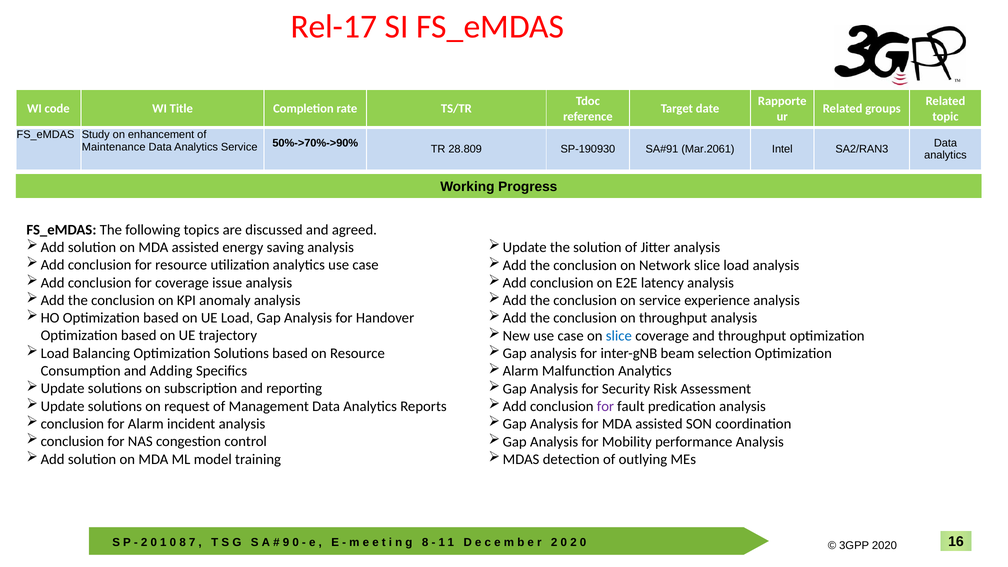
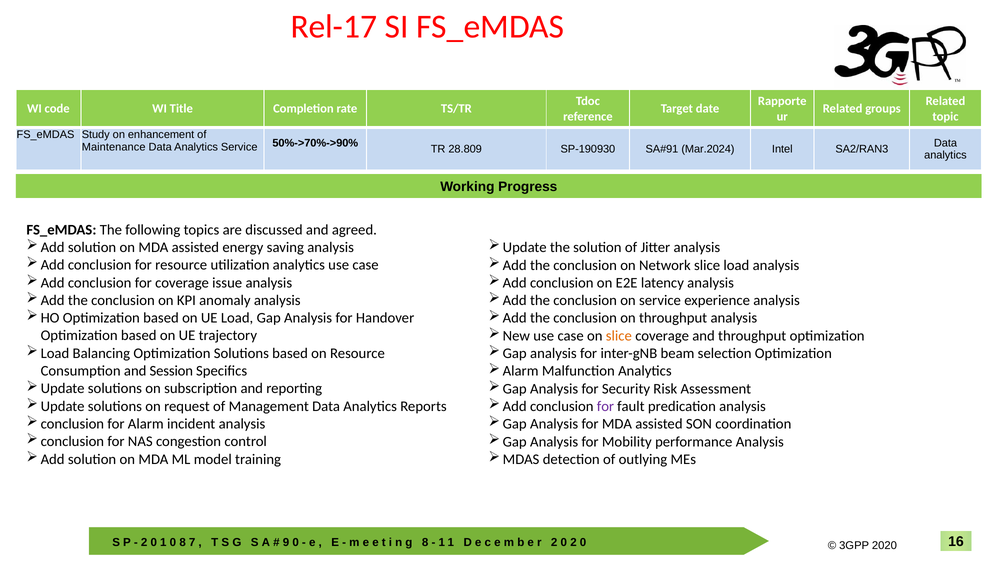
Mar.2061: Mar.2061 -> Mar.2024 (708, 149)
slice colour: blue -> orange (619, 336)
Adding: Adding -> Session (171, 371)
